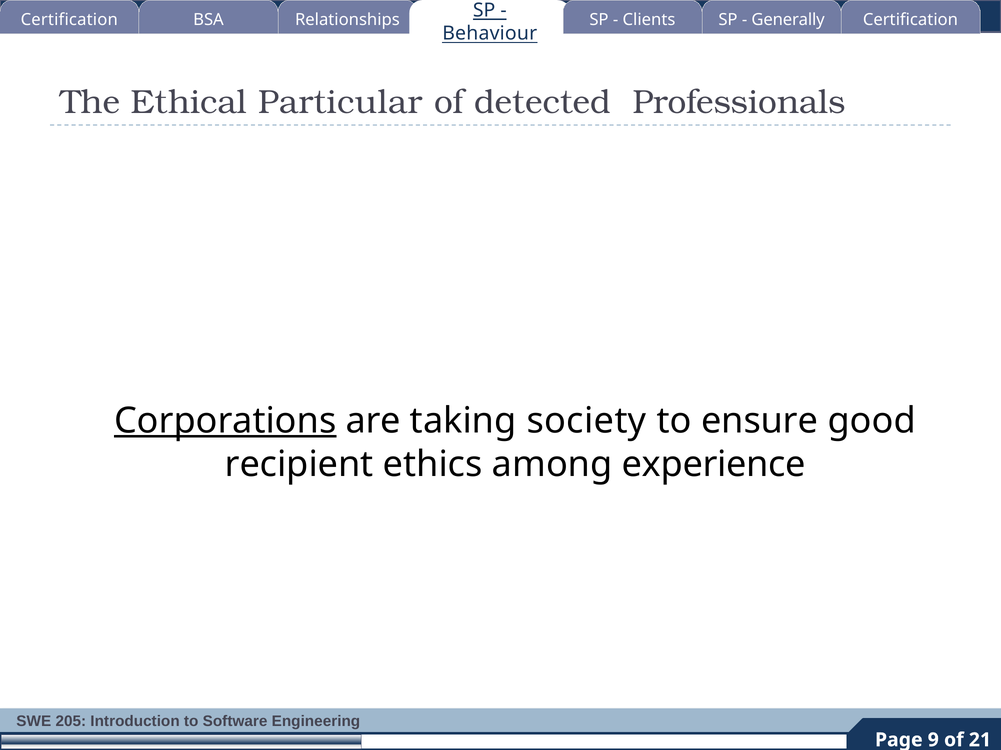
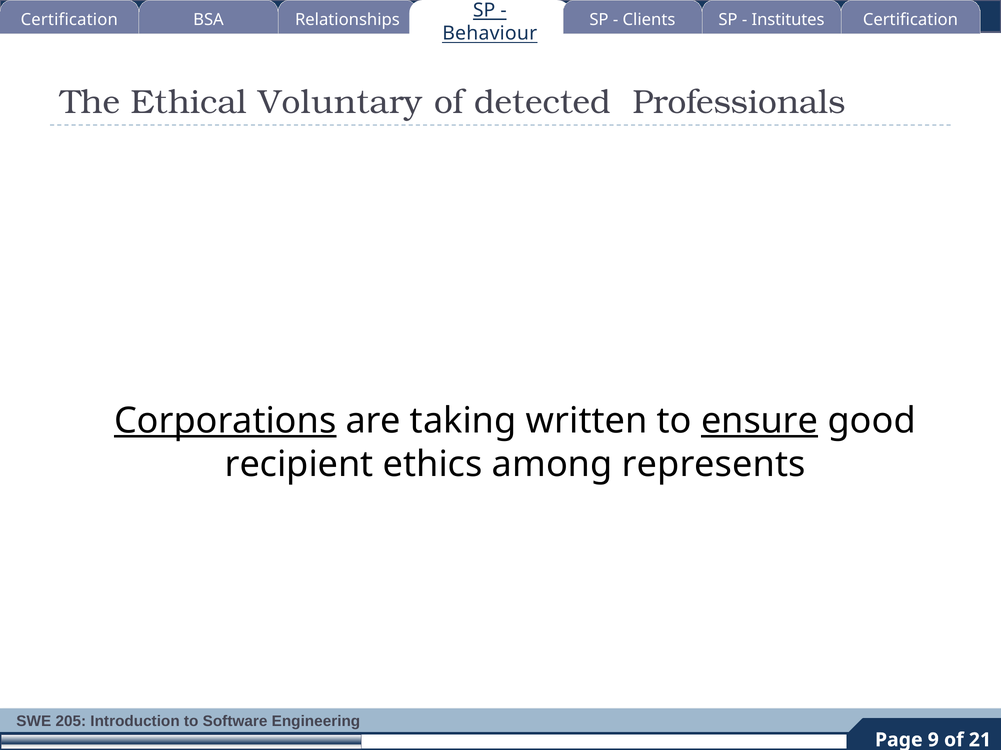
Generally: Generally -> Institutes (788, 20)
Particular: Particular -> Voluntary (340, 102)
society: society -> written (587, 421)
ensure underline: none -> present (760, 421)
experience: experience -> represents (714, 465)
